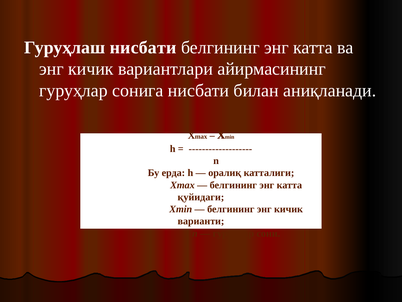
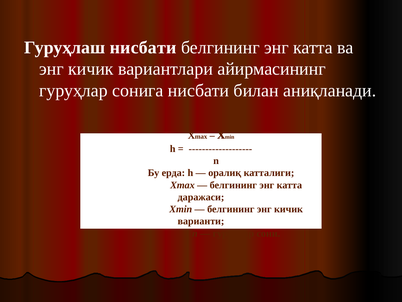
қуйидаги: қуйидаги -> даражаси (201, 197)
